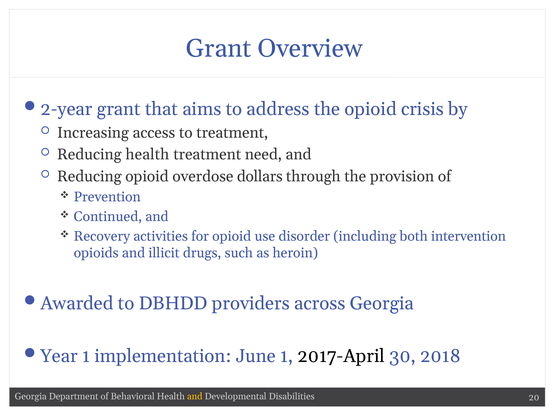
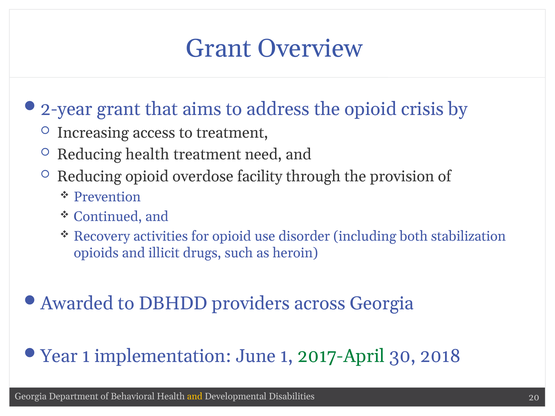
dollars: dollars -> facility (260, 177)
intervention: intervention -> stabilization (468, 237)
2017-April colour: black -> green (341, 356)
